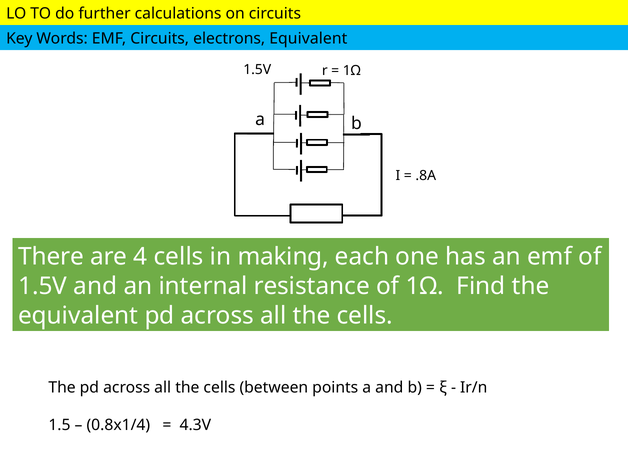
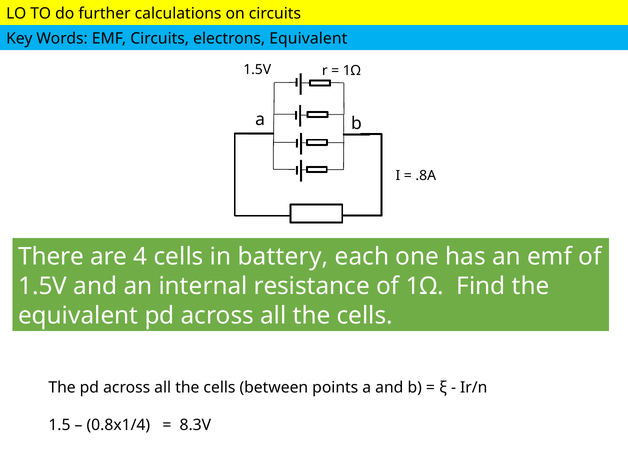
making: making -> battery (283, 257)
4.3V: 4.3V -> 8.3V (195, 425)
